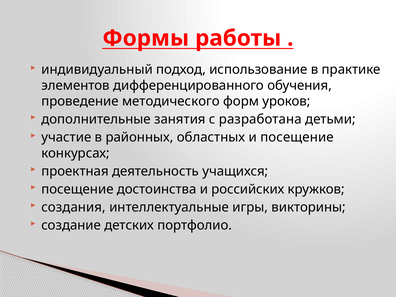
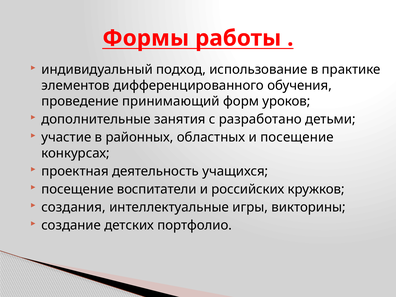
методического: методического -> принимающий (171, 101)
разработана: разработана -> разработано (260, 119)
достоинства: достоинства -> воспитатели (157, 189)
